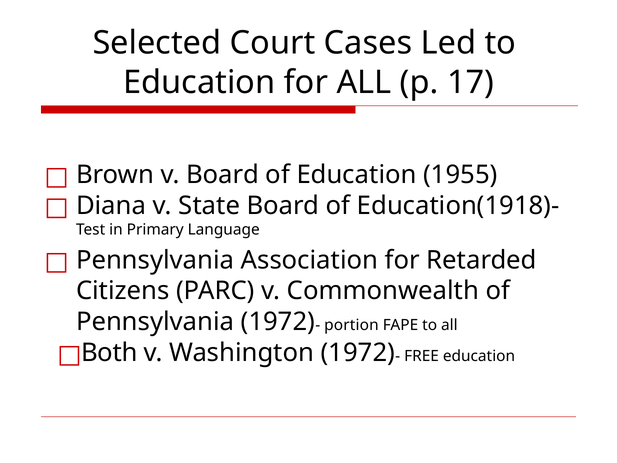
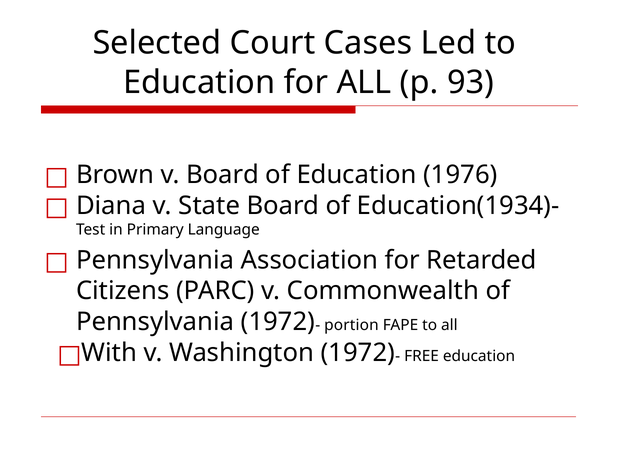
17: 17 -> 93 (471, 82)
1955: 1955 -> 1976 (460, 175)
Education(1918)-: Education(1918)- -> Education(1934)- (458, 205)
Both: Both -> With (109, 352)
